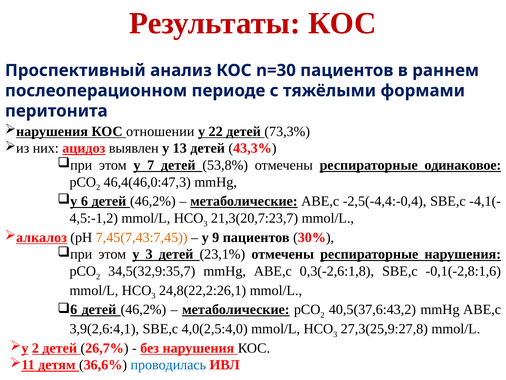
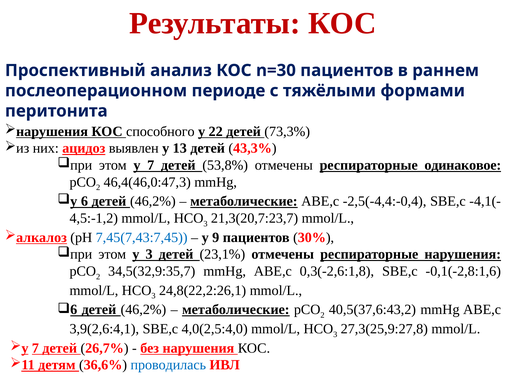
отношении: отношении -> способного (160, 131)
7,45(7,43:7,45 colour: orange -> blue (142, 237)
2: 2 -> 7 (35, 348)
